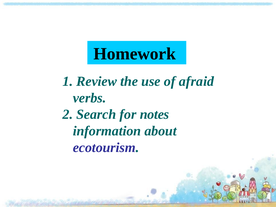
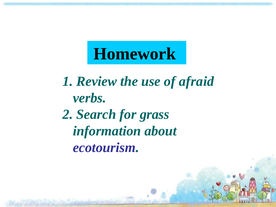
notes: notes -> grass (155, 114)
